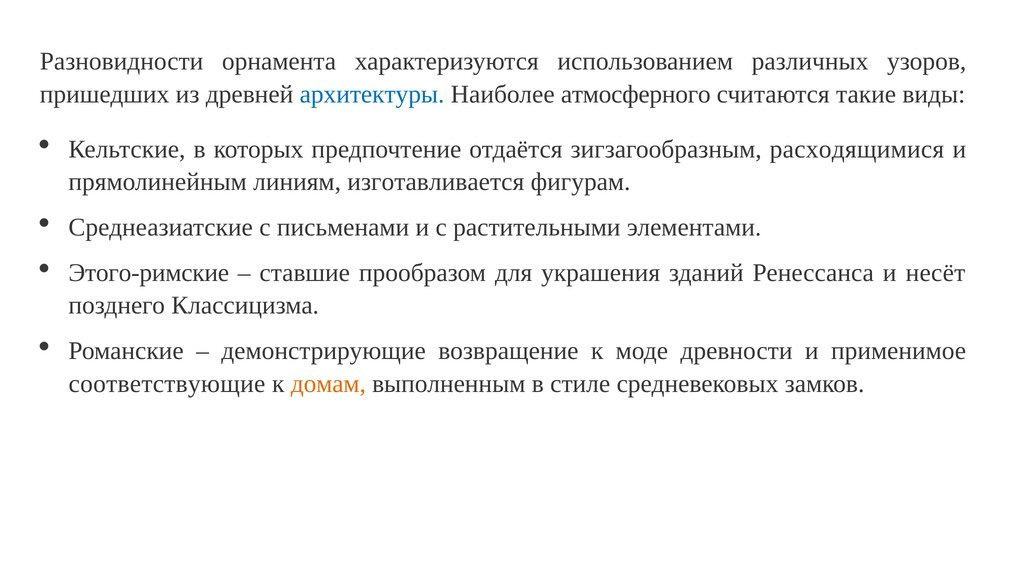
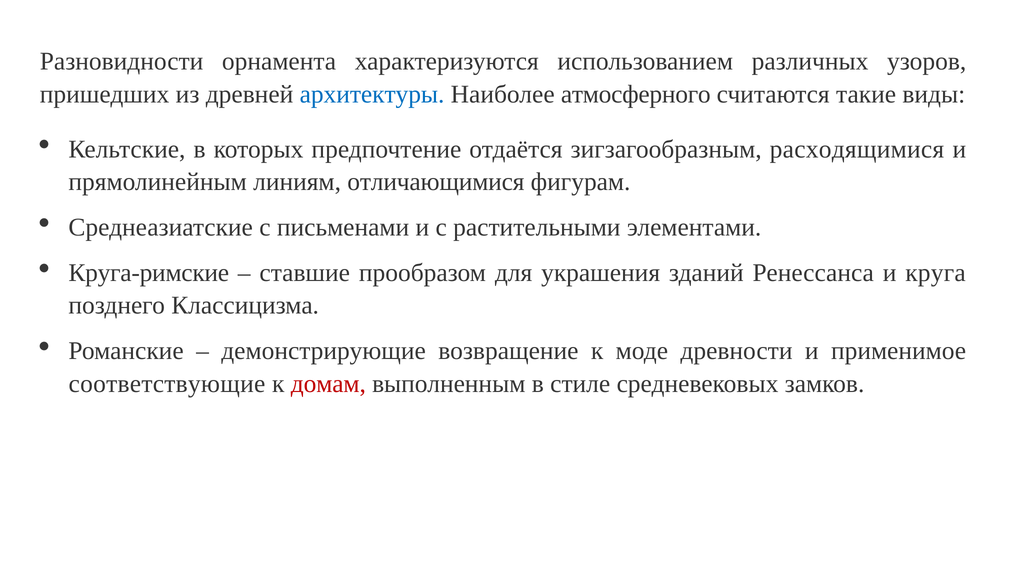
изготавливается: изготавливается -> отличающимися (436, 182)
Этого-римские: Этого-римские -> Круга-римские (149, 273)
несёт: несёт -> круга (936, 273)
домам colour: orange -> red (328, 384)
